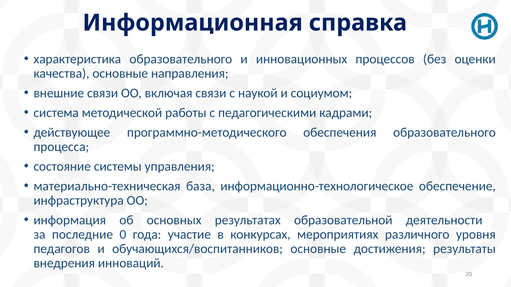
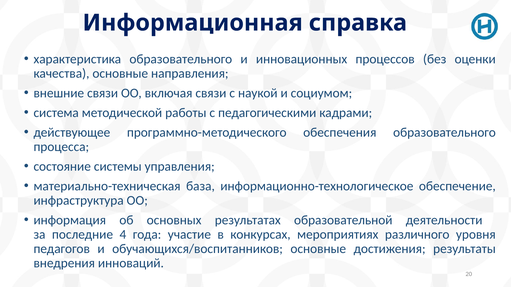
0: 0 -> 4 (123, 235)
